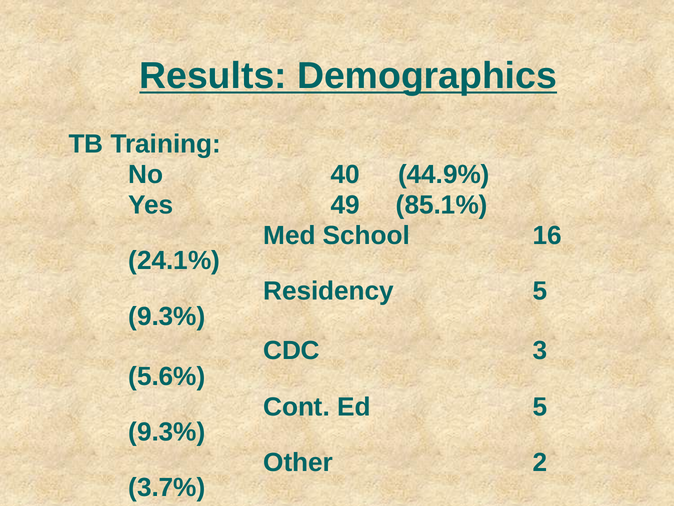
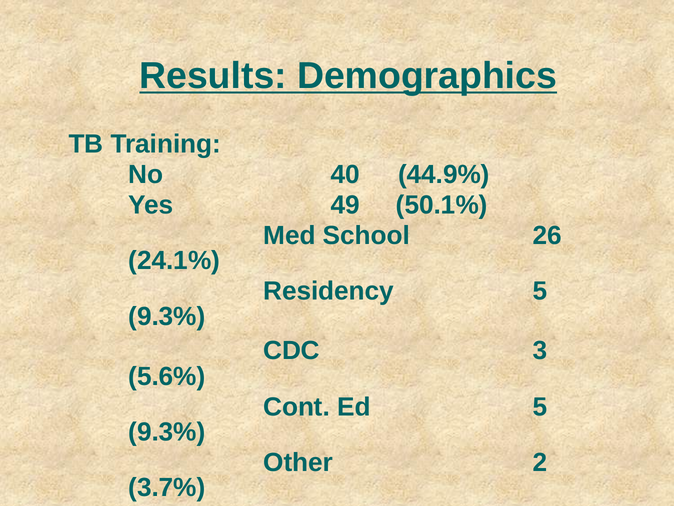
85.1%: 85.1% -> 50.1% (442, 205)
16: 16 -> 26 (547, 235)
